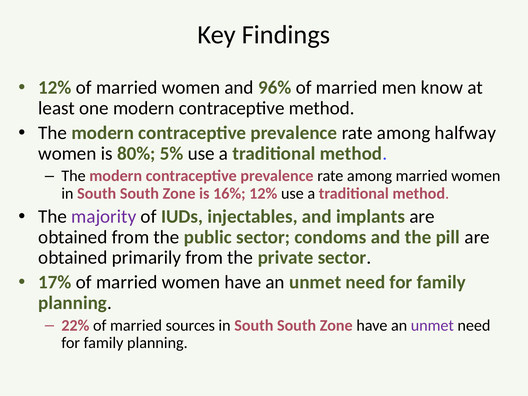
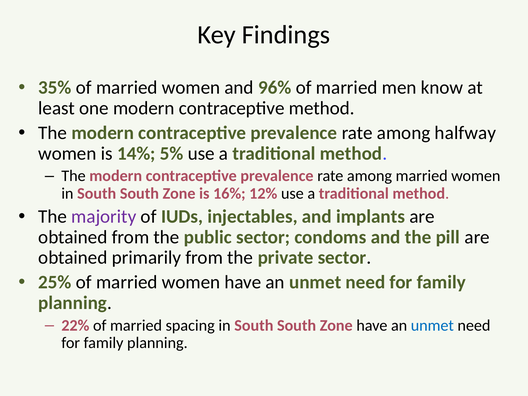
12%: 12% -> 35% (55, 88)
80%: 80% -> 14% (136, 153)
17%: 17% -> 25% (55, 282)
sources: sources -> spacing (190, 325)
unmet colour: purple -> blue (432, 325)
